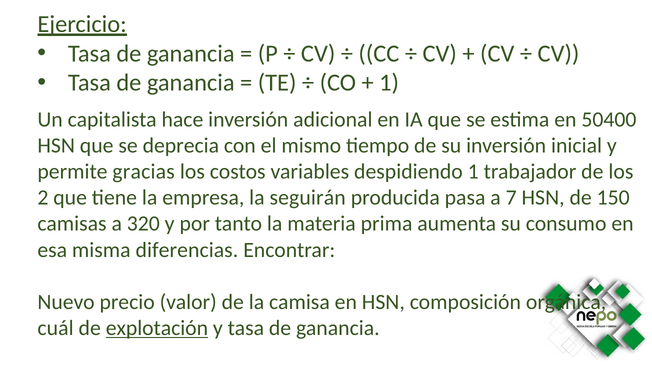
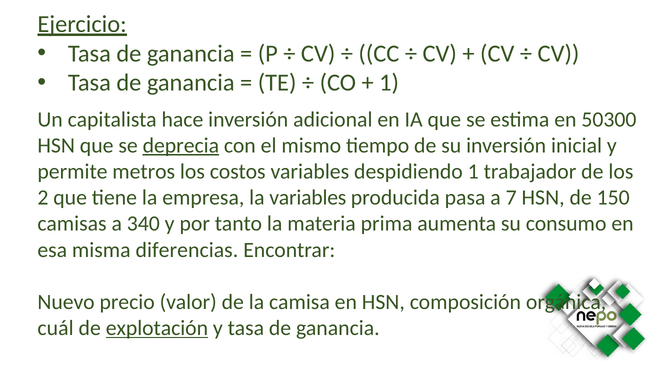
50400: 50400 -> 50300 (609, 119)
deprecia underline: none -> present (181, 145)
gracias: gracias -> metros (144, 171)
la seguirán: seguirán -> variables (308, 198)
320: 320 -> 340 (143, 224)
